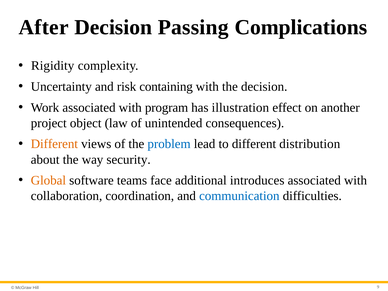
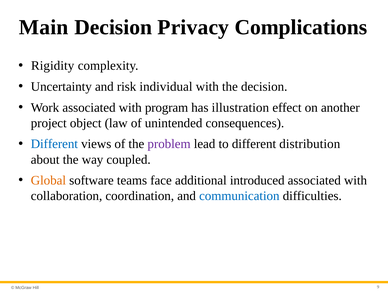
After: After -> Main (44, 27)
Passing: Passing -> Privacy (193, 27)
containing: containing -> individual (166, 87)
Different colour: orange -> blue (54, 144)
problem colour: blue -> purple (169, 144)
security: security -> coupled (129, 159)
introduces: introduces -> introduced (257, 180)
